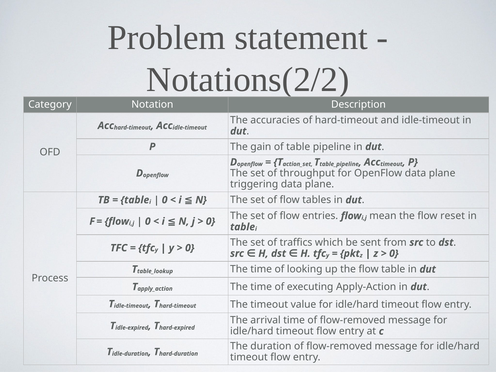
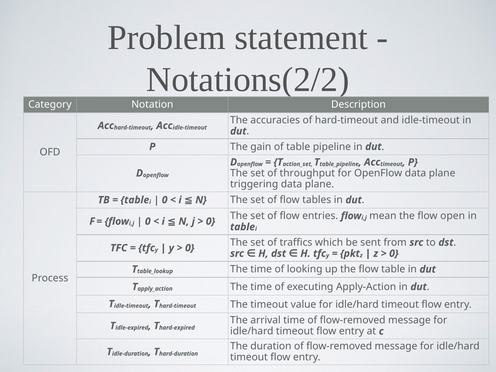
reset: reset -> open (453, 216)
